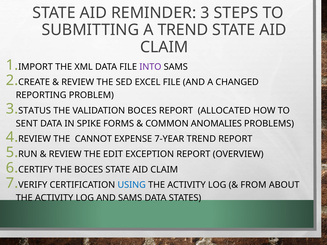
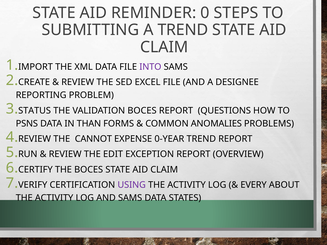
REMINDER 3: 3 -> 0 (205, 13)
CHANGED: CHANGED -> DESIGNEE (237, 82)
ALLOCATED: ALLOCATED -> QUESTIONS (224, 111)
SENT: SENT -> PSNS (27, 124)
SPIKE: SPIKE -> THAN (89, 124)
7-YEAR: 7-YEAR -> 0-YEAR (169, 139)
USING colour: blue -> purple (132, 185)
FROM: FROM -> EVERY (254, 185)
